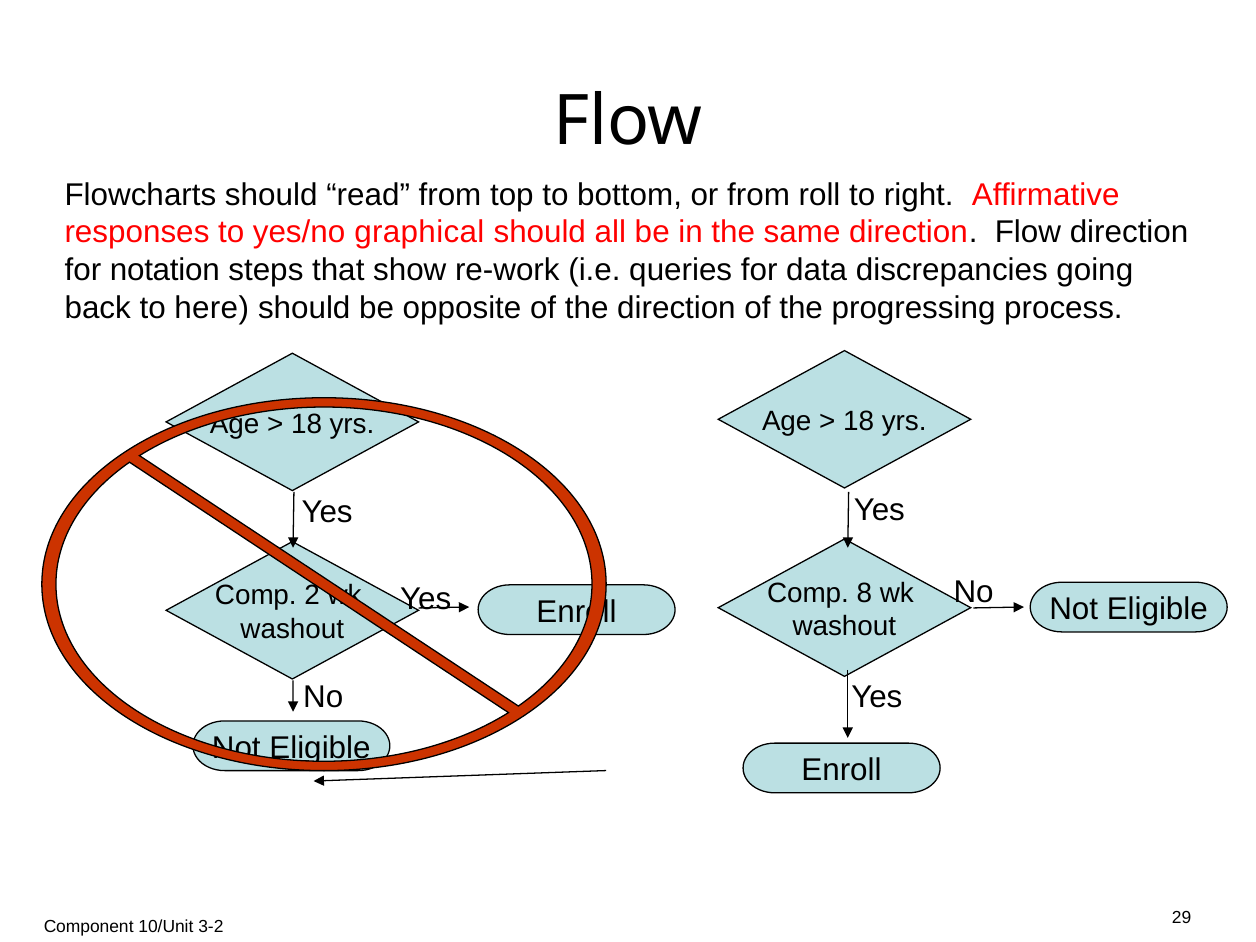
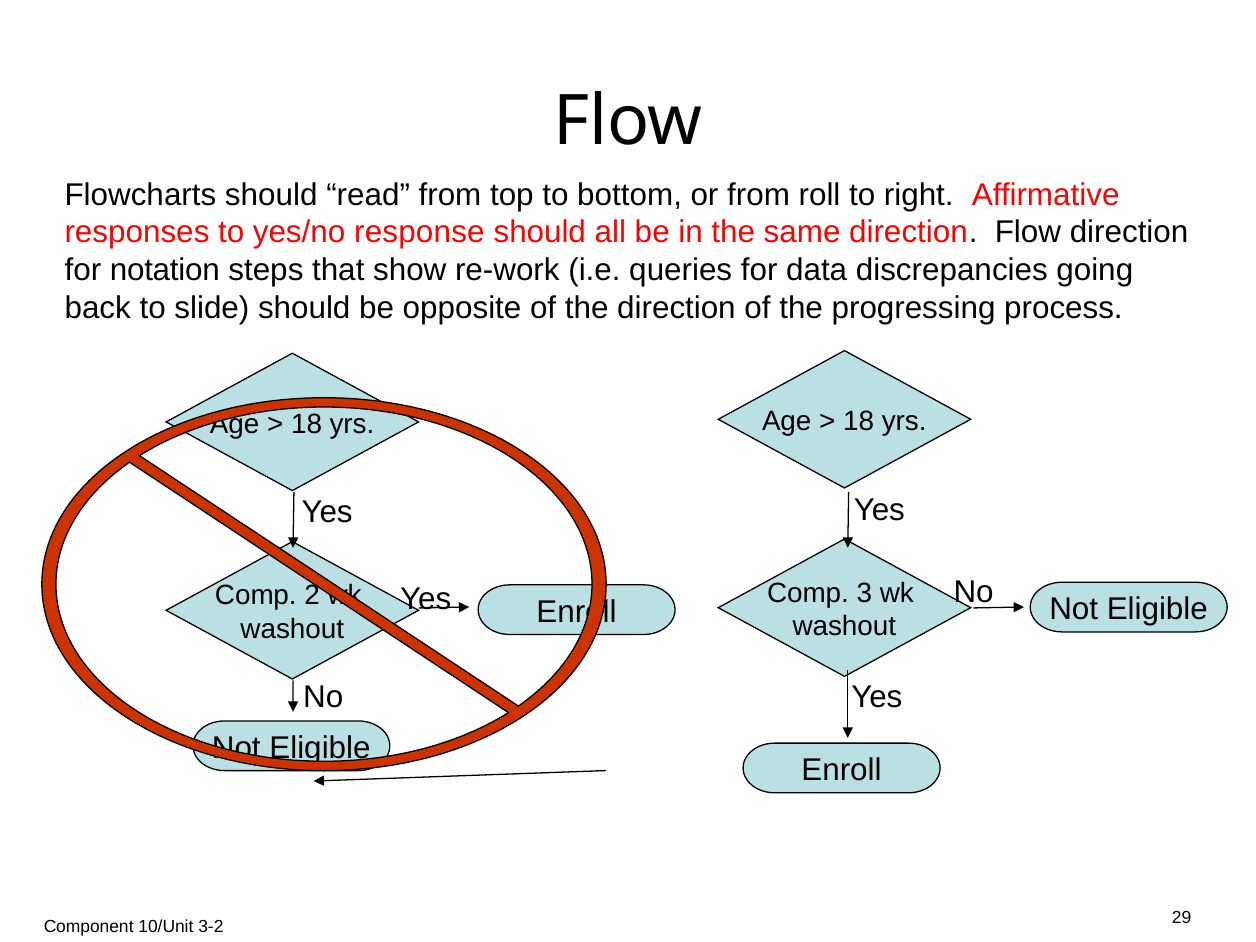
graphical: graphical -> response (419, 232)
here: here -> slide (212, 308)
8: 8 -> 3 (864, 593)
